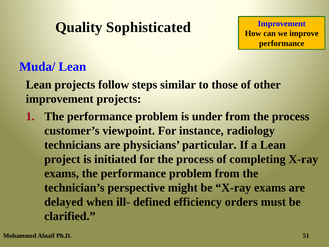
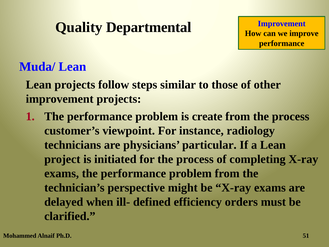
Sophisticated: Sophisticated -> Departmental (149, 27)
under: under -> create (207, 116)
